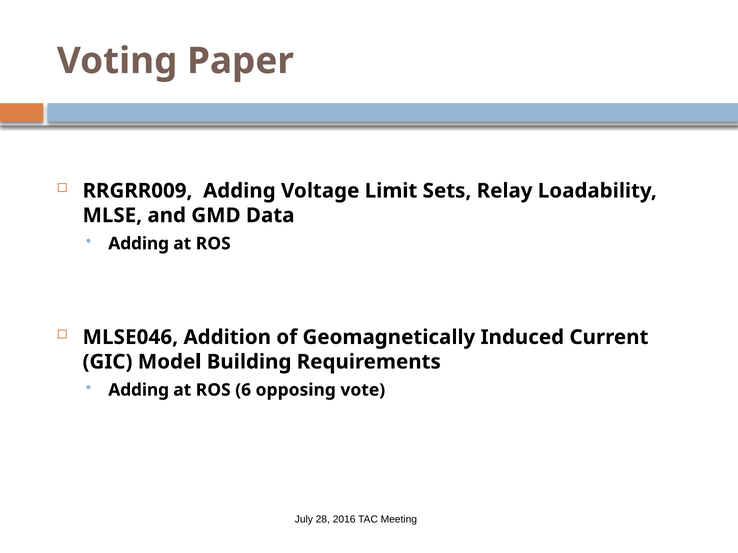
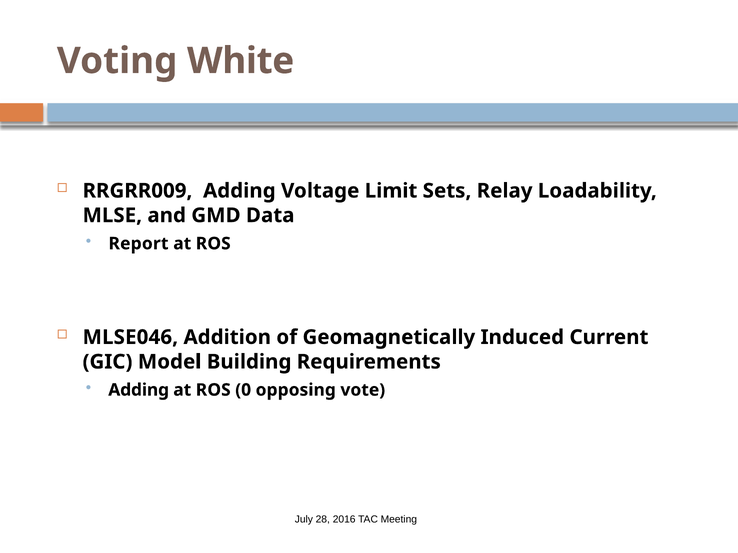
Paper: Paper -> White (241, 61)
Adding: Adding -> Report (138, 244)
6: 6 -> 0 (243, 390)
